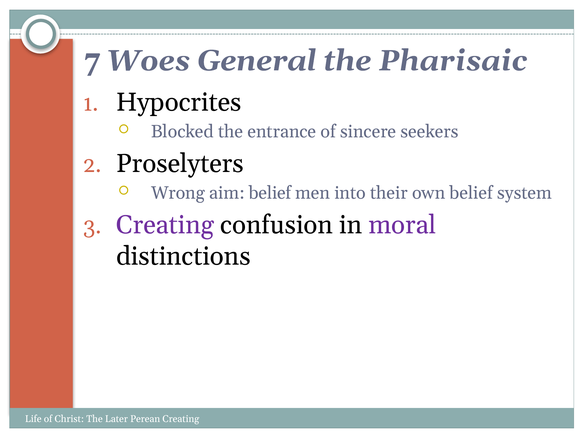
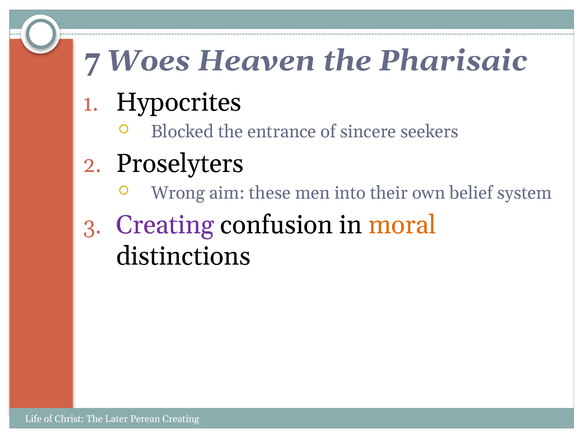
General: General -> Heaven (257, 61)
aim belief: belief -> these (270, 193)
moral colour: purple -> orange (402, 225)
